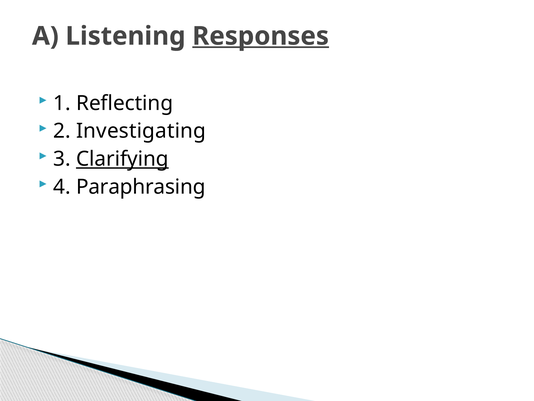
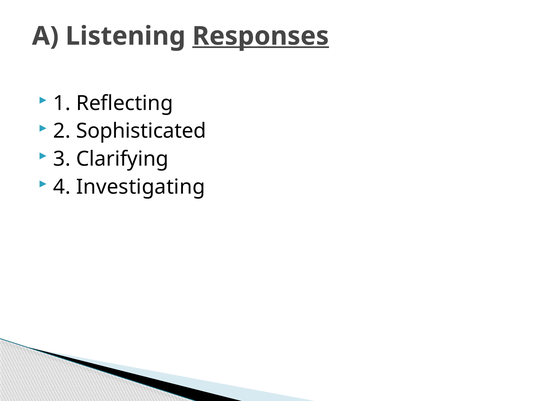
Investigating: Investigating -> Sophisticated (141, 131)
Clarifying underline: present -> none (122, 159)
Paraphrasing: Paraphrasing -> Investigating (141, 187)
